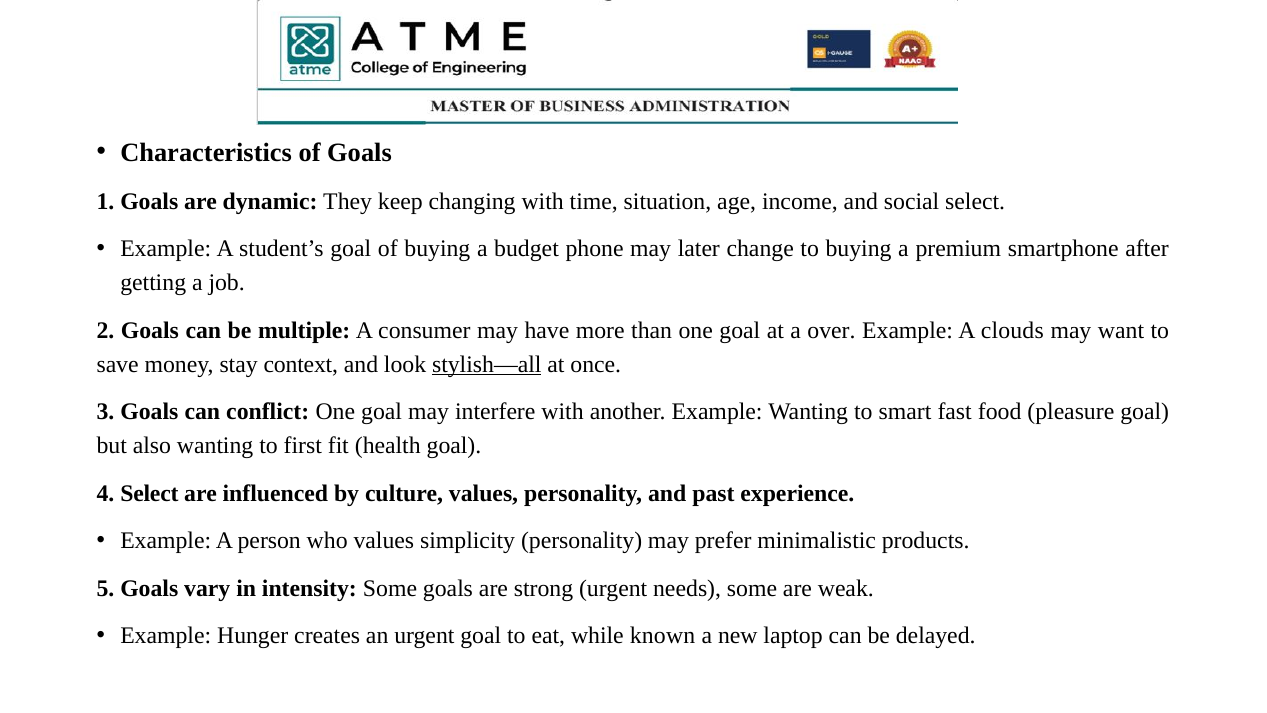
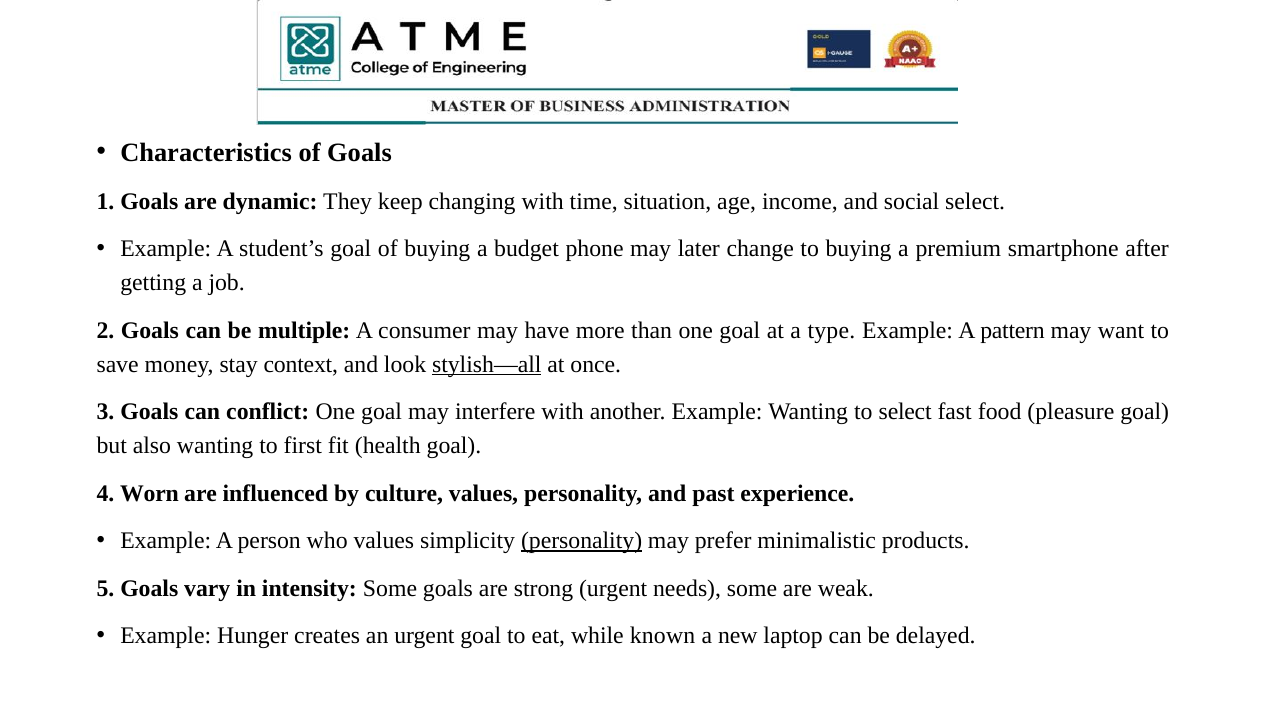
over: over -> type (831, 330)
clouds: clouds -> pattern (1013, 330)
to smart: smart -> select (905, 412)
4 Select: Select -> Worn (149, 493)
personality underline: none -> present (582, 541)
